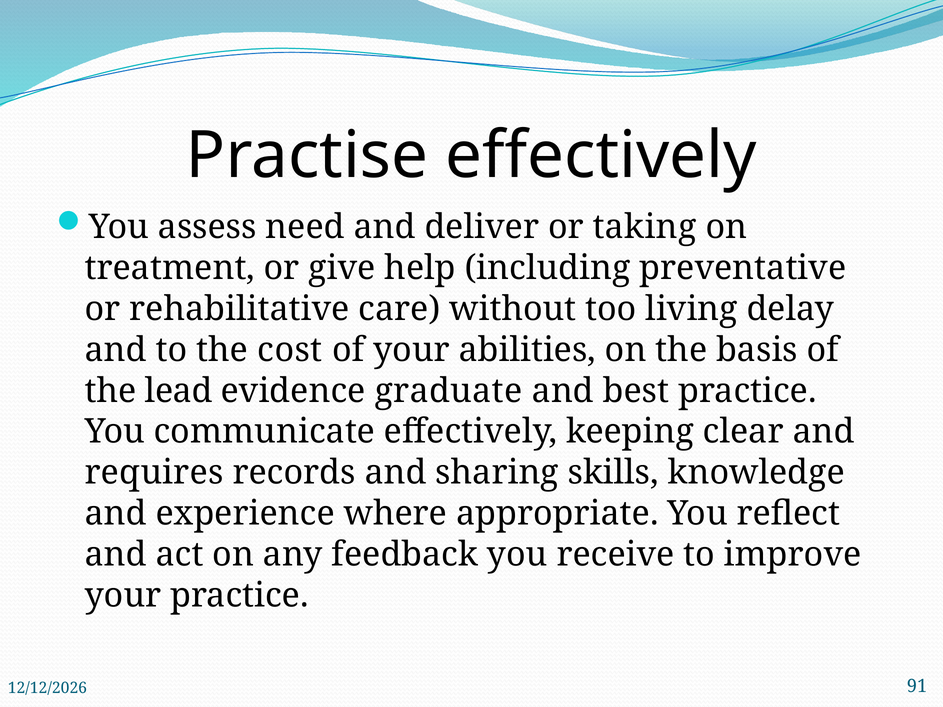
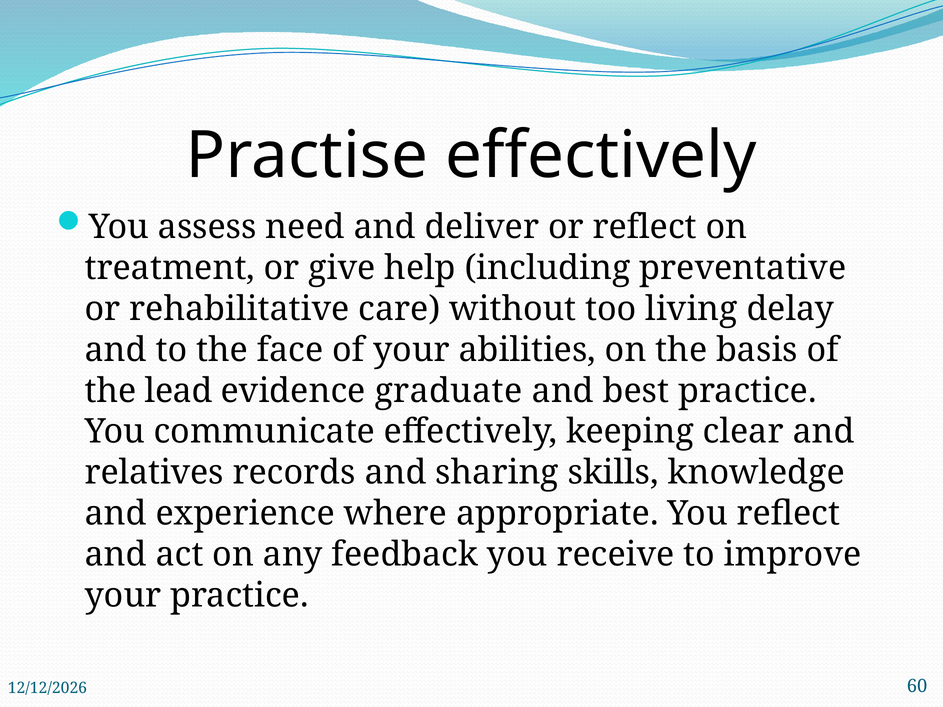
or taking: taking -> reflect (645, 227)
cost: cost -> face (290, 350)
requires: requires -> relatives (154, 473)
91: 91 -> 60 (917, 687)
